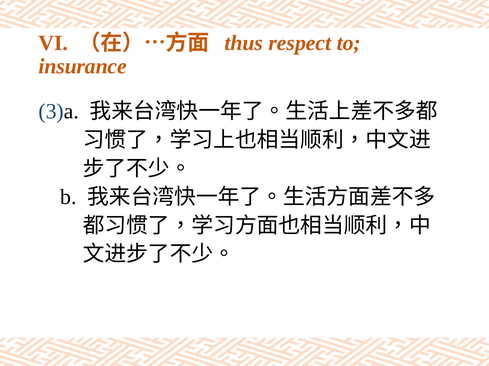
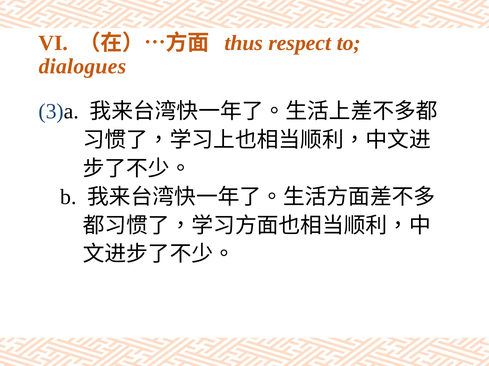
insurance: insurance -> dialogues (82, 67)
